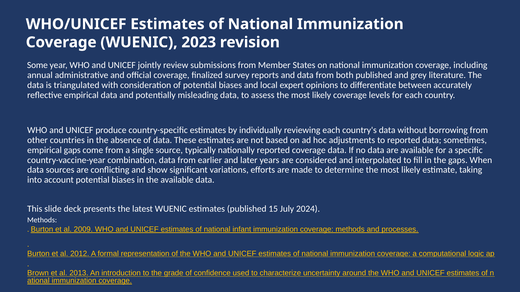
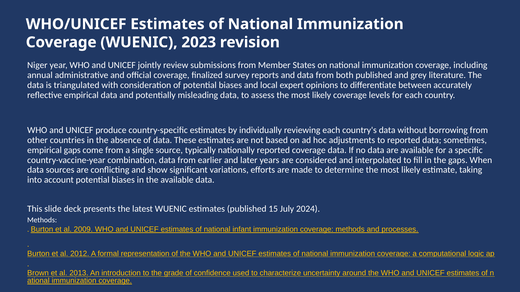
Some: Some -> Niger (37, 65)
